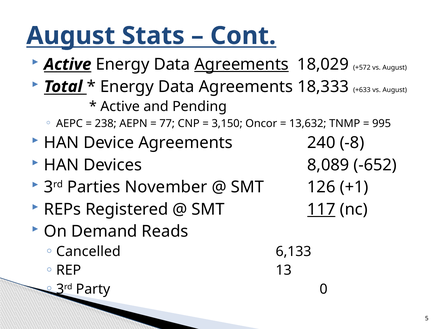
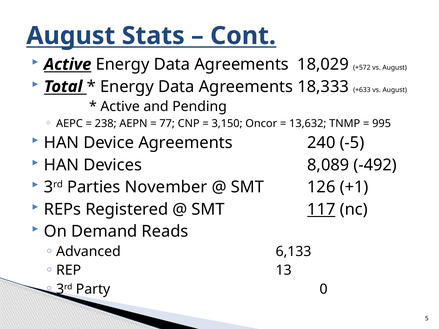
Agreements underline: present -> none (242, 64)
-8: -8 -> -5 (352, 143)
-652: -652 -> -492 (375, 165)
Cancelled: Cancelled -> Advanced (88, 252)
